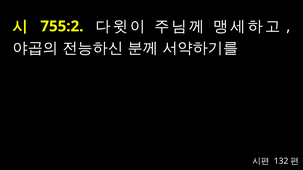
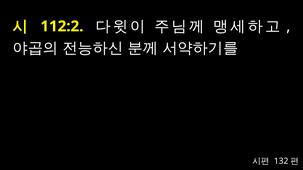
755:2: 755:2 -> 112:2 (62, 26)
